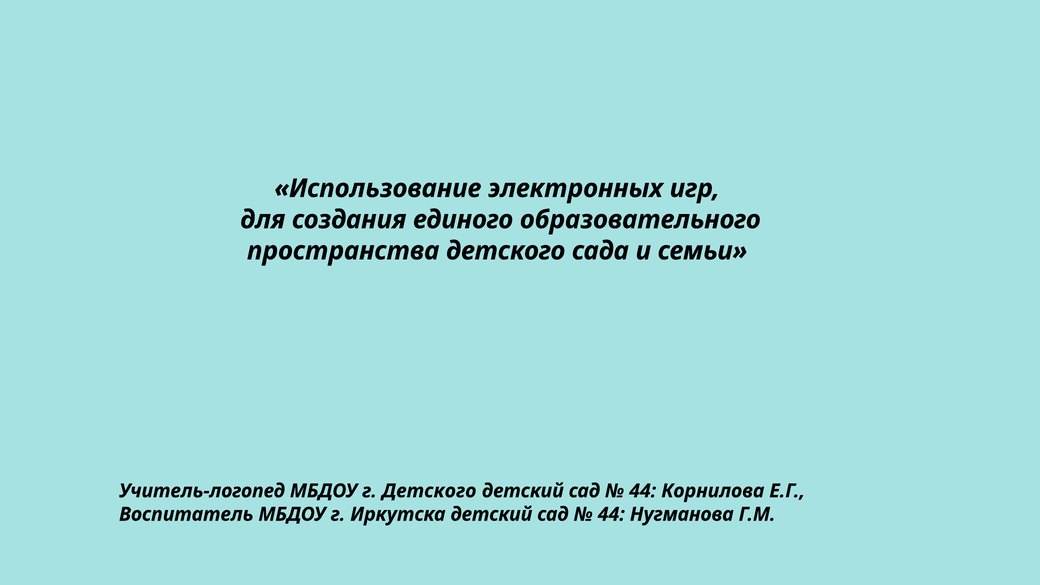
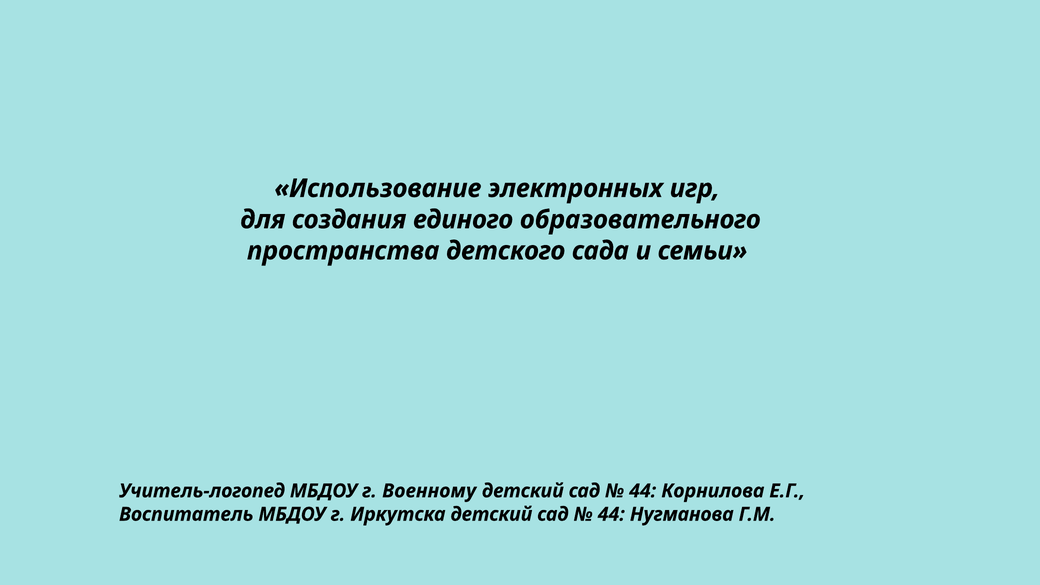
г Детского: Детского -> Военному (429, 491)
